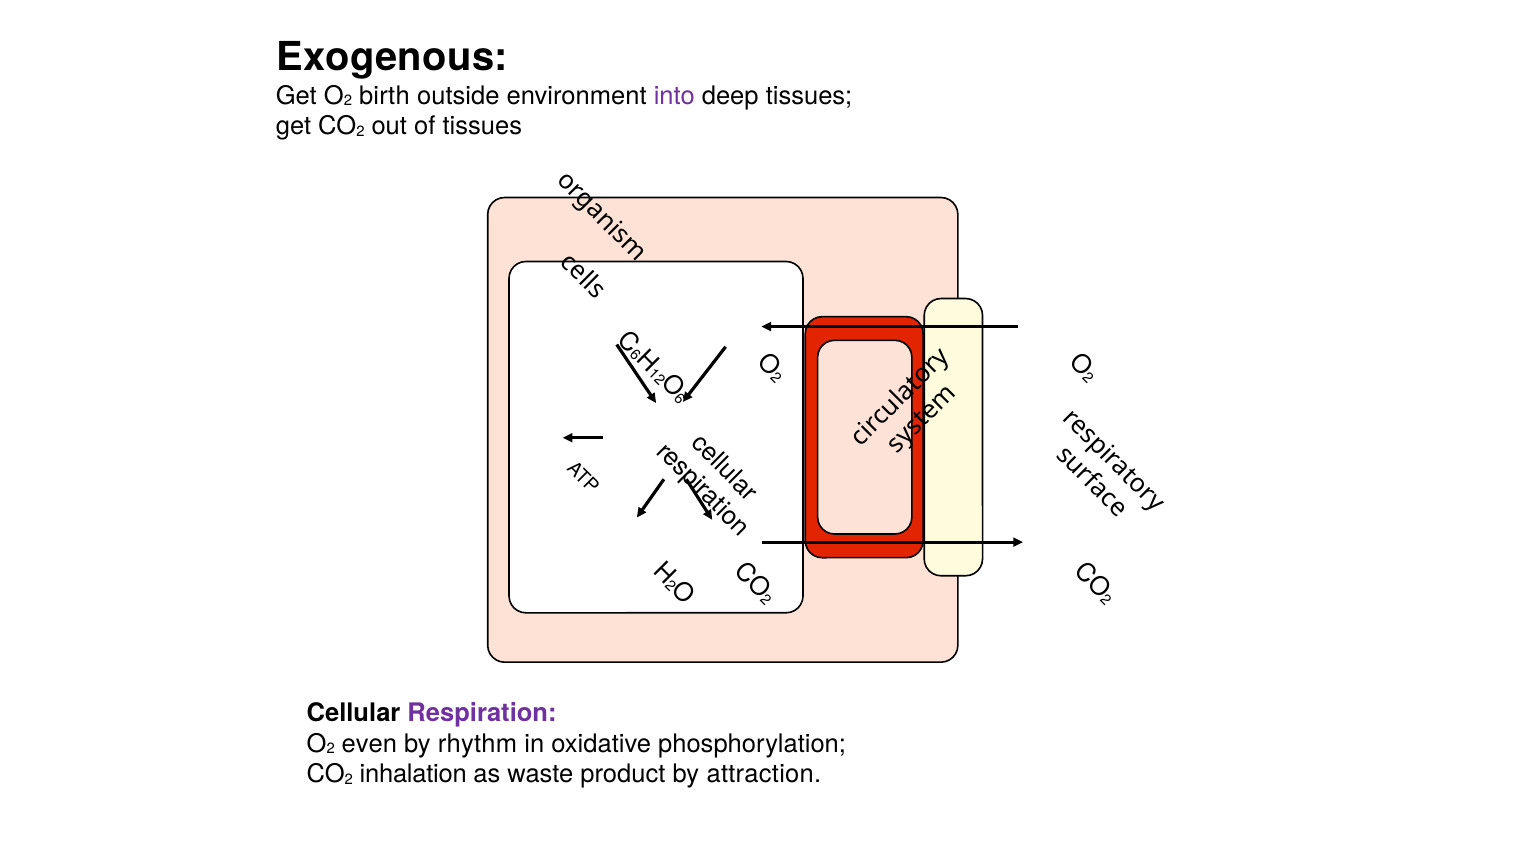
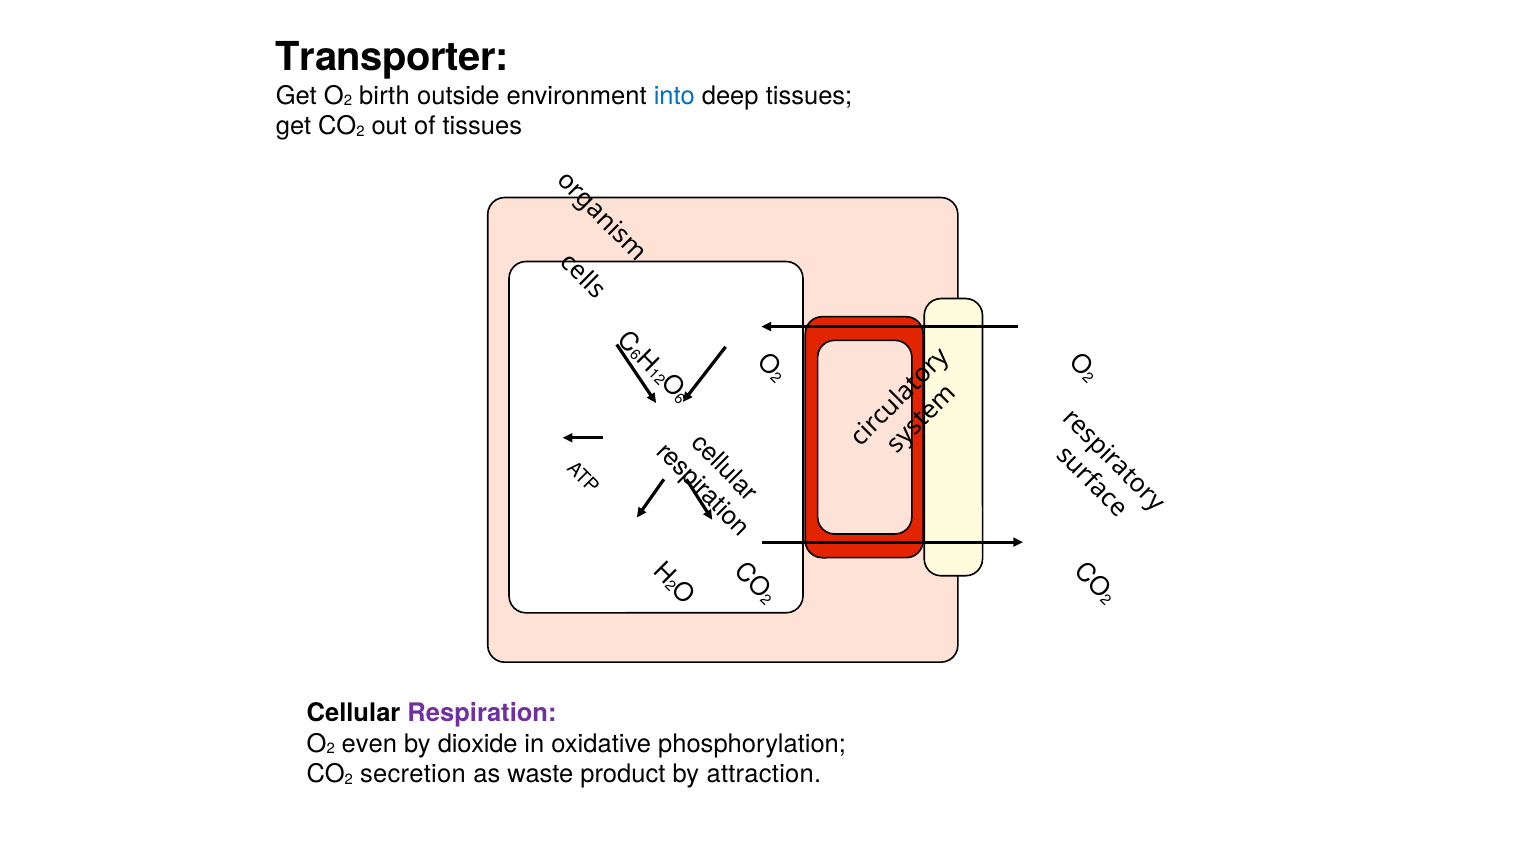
Exogenous: Exogenous -> Transporter (393, 57)
into colour: purple -> blue (674, 96)
rhythm: rhythm -> dioxide (478, 743)
inhalation: inhalation -> secretion (413, 774)
